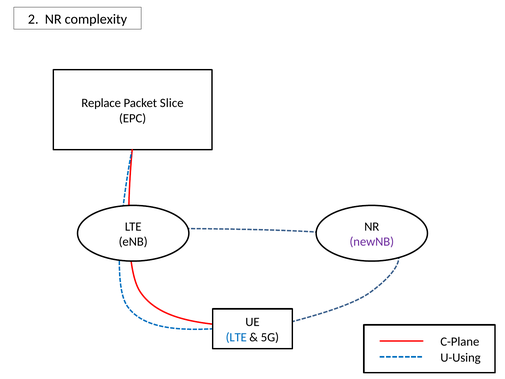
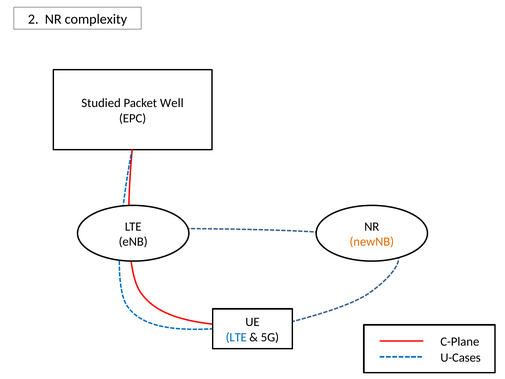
Replace: Replace -> Studied (101, 103)
Slice: Slice -> Well (172, 103)
newNB colour: purple -> orange (372, 242)
U-Using: U-Using -> U-Cases (461, 357)
